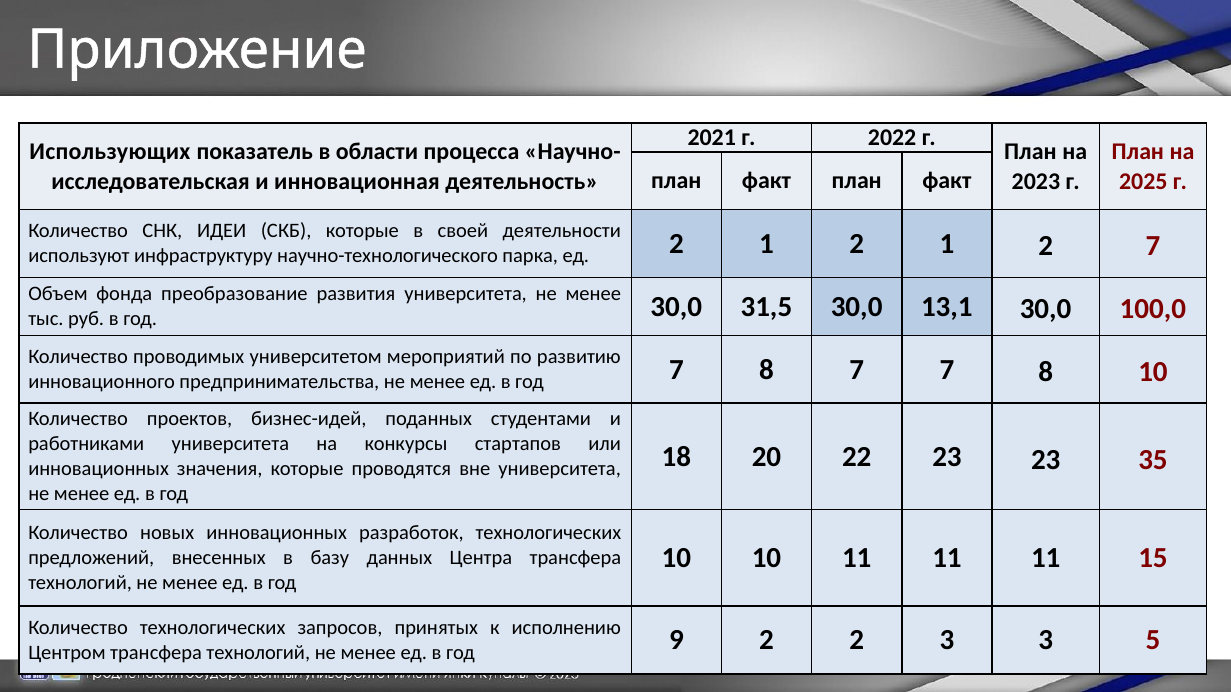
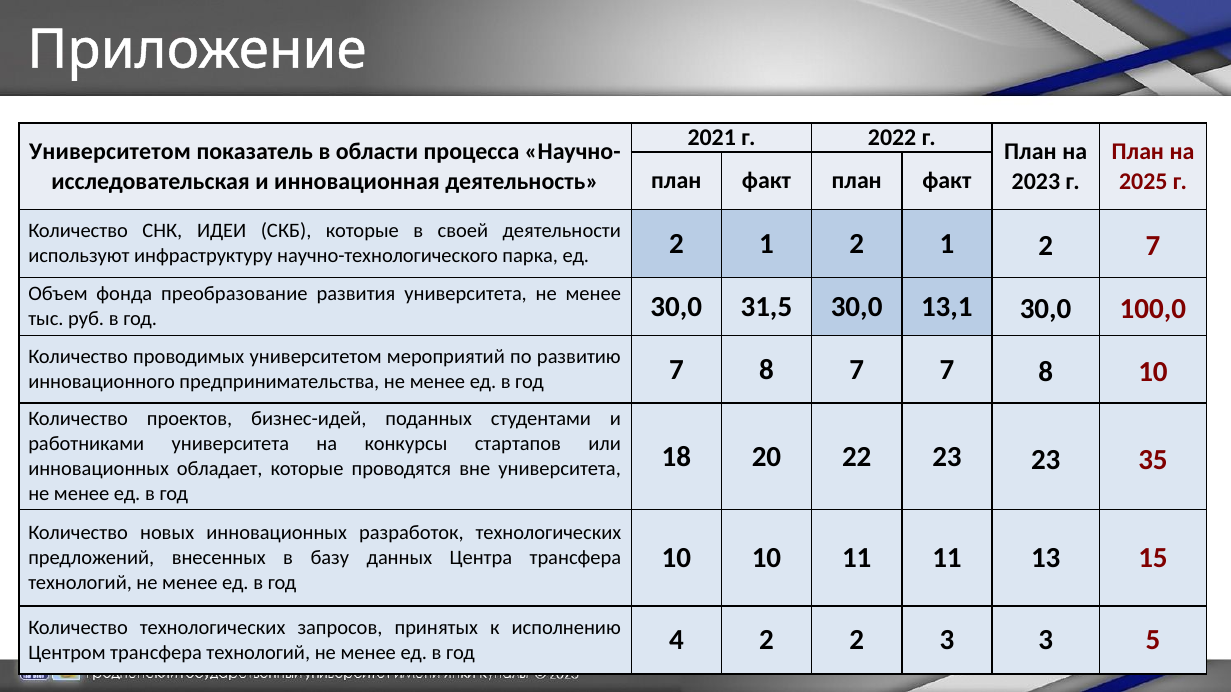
Использующих: Использующих -> Университетом (110, 152)
значения: значения -> обладает (220, 469)
11 11 11: 11 -> 13 (1046, 559)
9: 9 -> 4 (676, 641)
